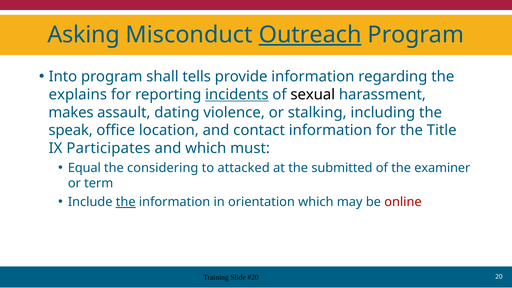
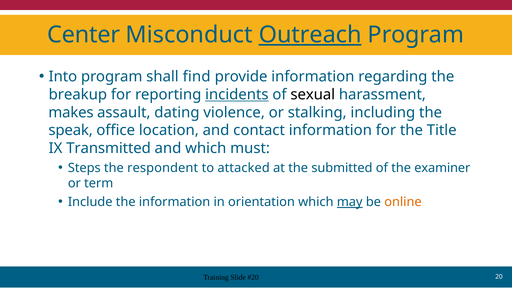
Asking: Asking -> Center (84, 35)
tells: tells -> find (197, 77)
explains: explains -> breakup (78, 95)
Participates: Participates -> Transmitted (109, 148)
Equal: Equal -> Steps (84, 168)
considering: considering -> respondent (163, 168)
the underline: present -> none (126, 202)
may underline: none -> present (350, 202)
online colour: red -> orange (403, 202)
